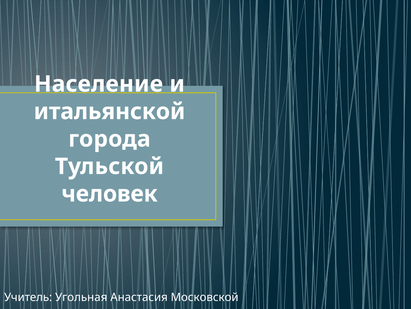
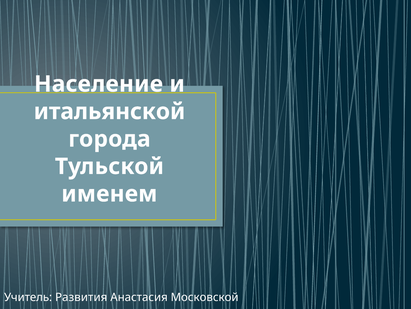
человек: человек -> именем (109, 193)
Угольная: Угольная -> Развития (81, 297)
